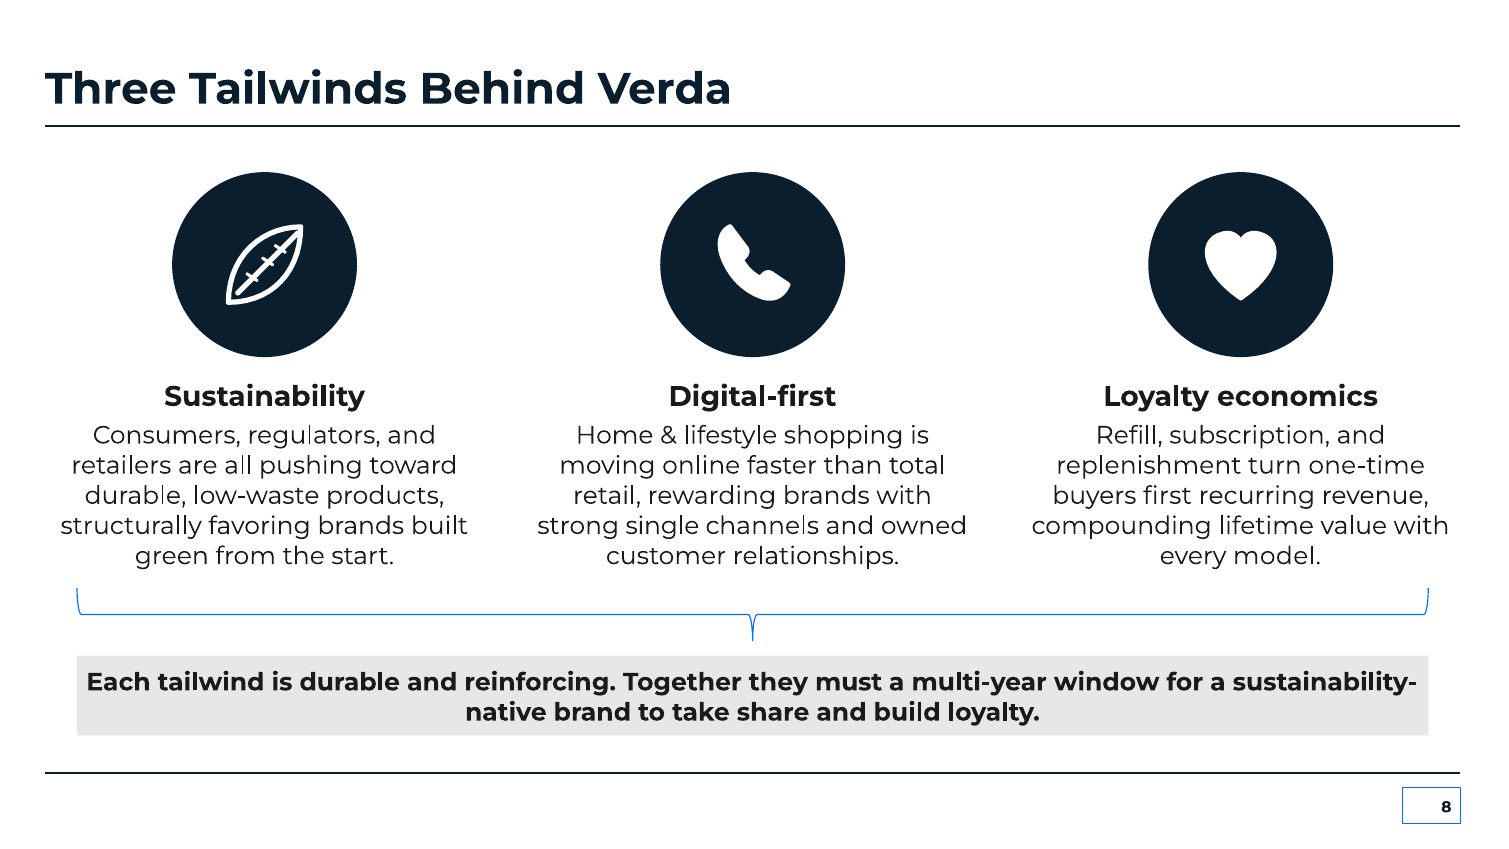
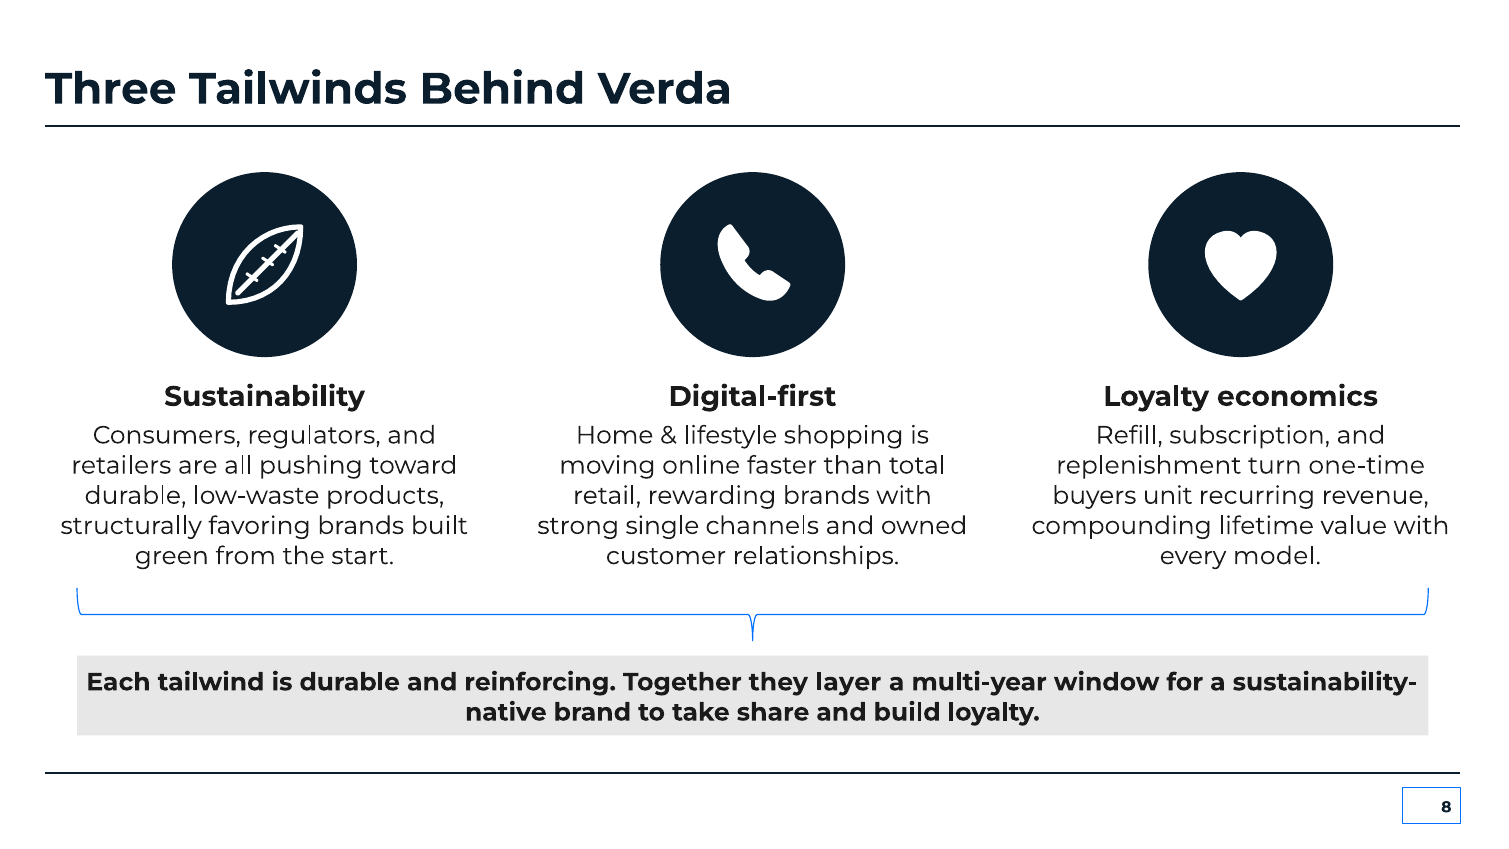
first: first -> unit (1168, 495)
must: must -> layer (848, 682)
